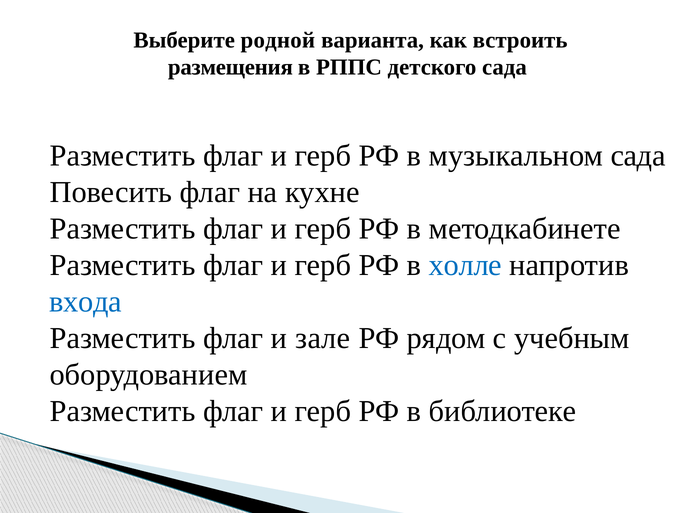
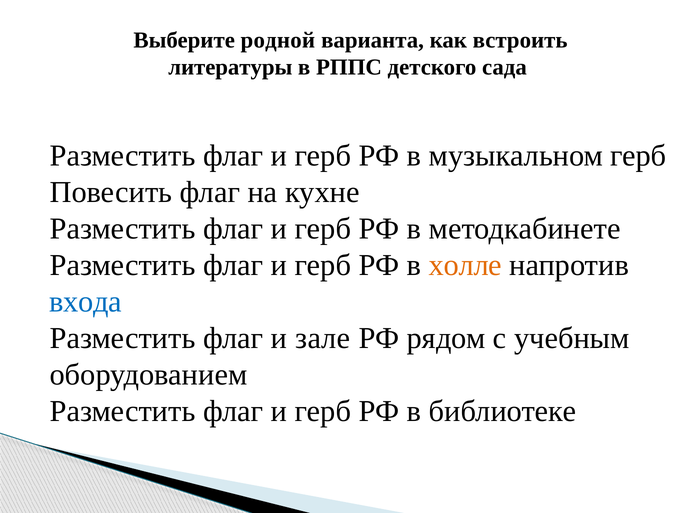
размещения: размещения -> литературы (230, 67)
музыкальном сада: сада -> герб (638, 156)
холле colour: blue -> orange (465, 266)
